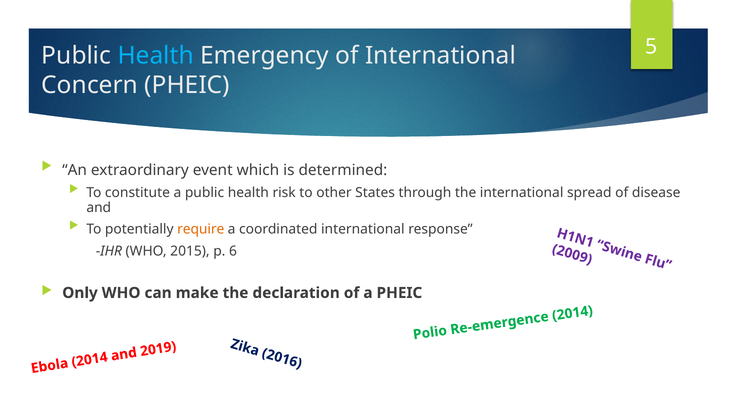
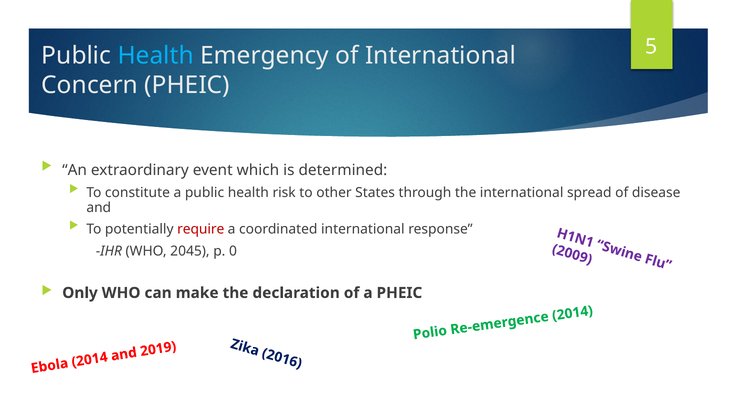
require colour: orange -> red (201, 230)
2015: 2015 -> 2045 (190, 251)
p 6: 6 -> 0 (233, 251)
